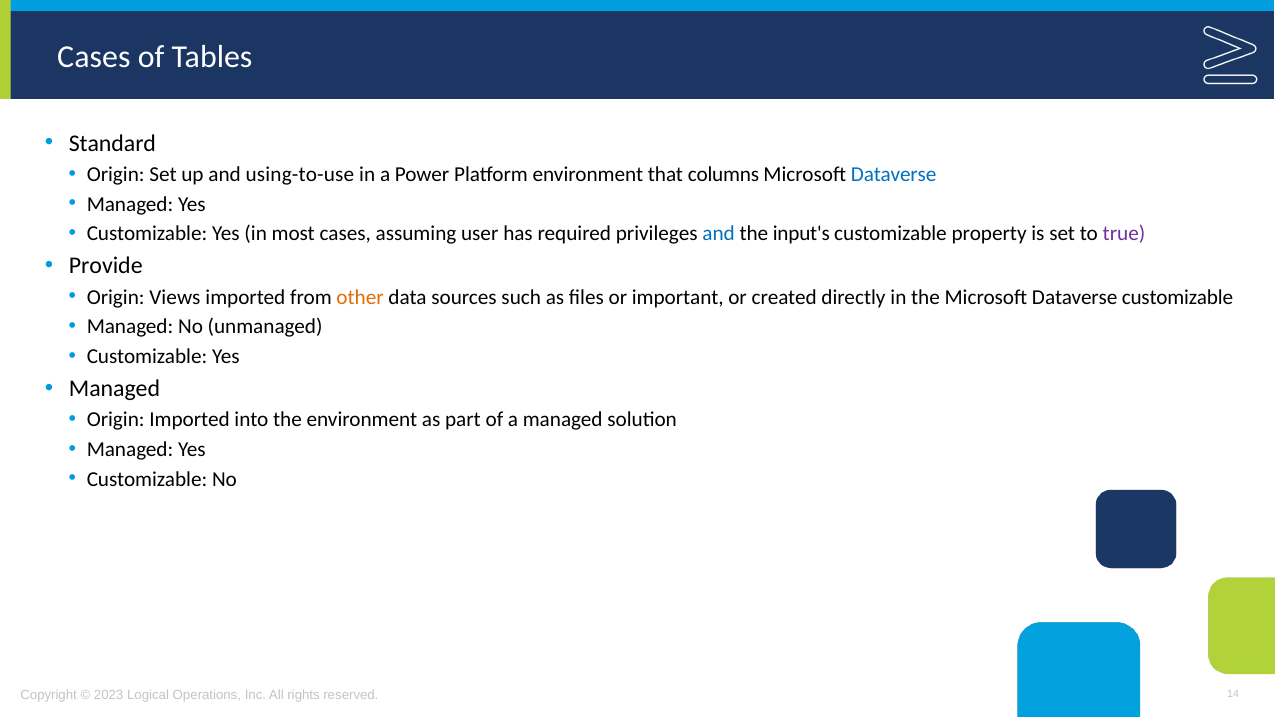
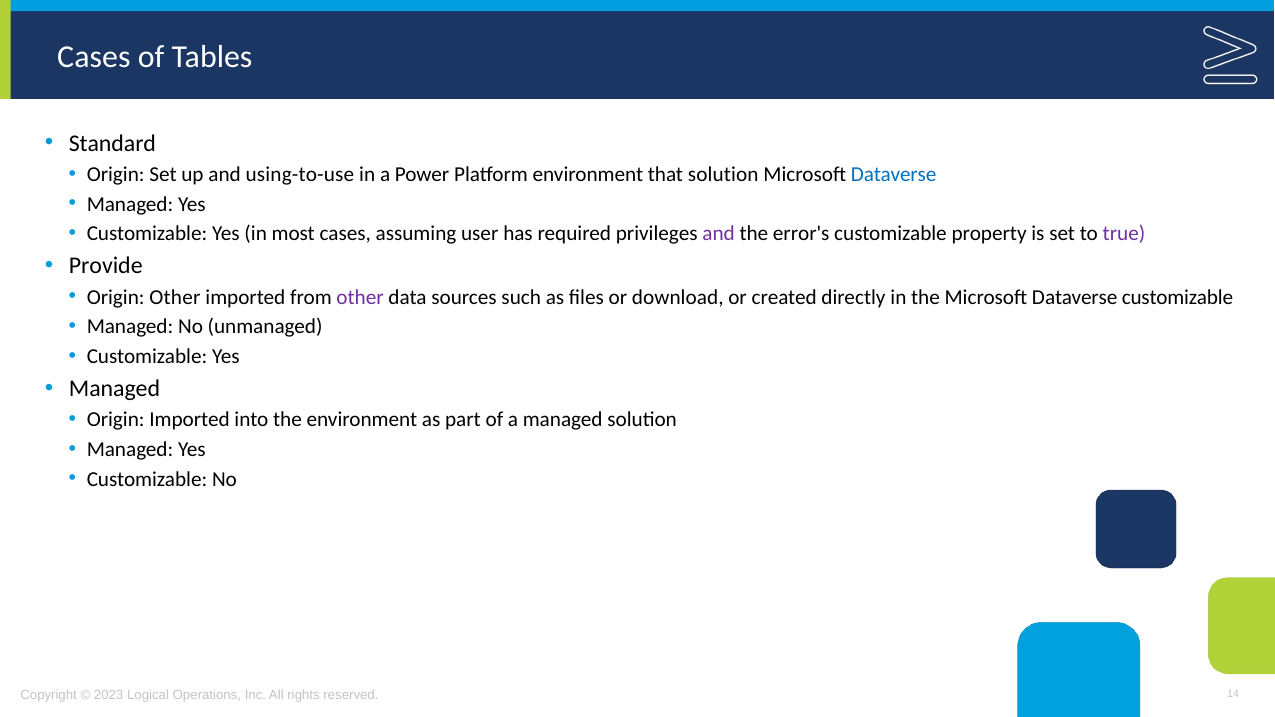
that columns: columns -> solution (723, 174)
and colour: blue -> purple (719, 234)
input's: input's -> error's (801, 234)
Origin Views: Views -> Other (175, 297)
other colour: orange -> purple (360, 297)
important: important -> download (678, 297)
